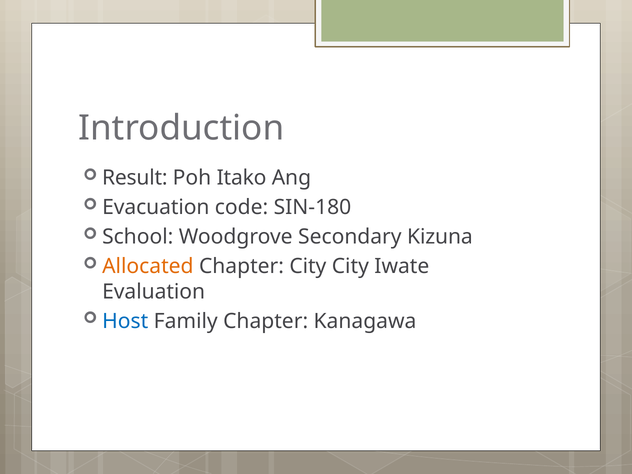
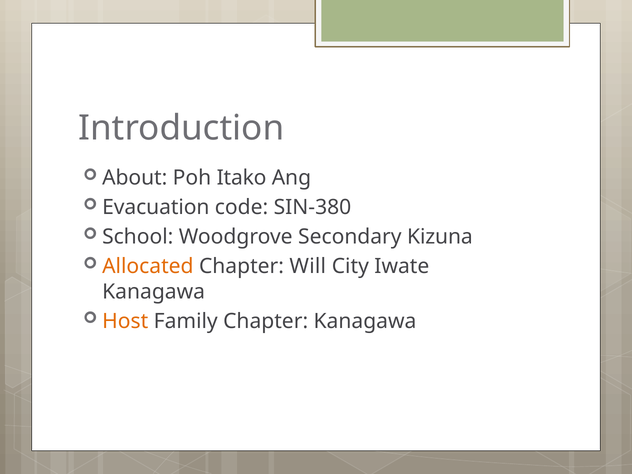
Result: Result -> About (135, 178)
SIN-180: SIN-180 -> SIN-380 (312, 207)
Chapter City: City -> Will (308, 266)
Evaluation: Evaluation -> Kanagawa (154, 292)
Host colour: blue -> orange (125, 321)
